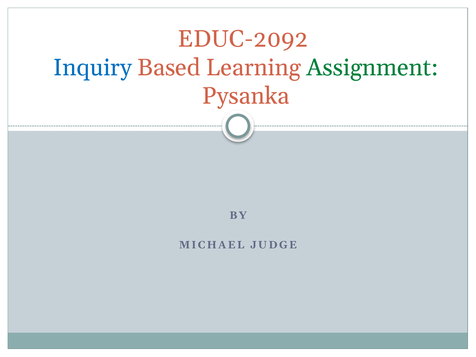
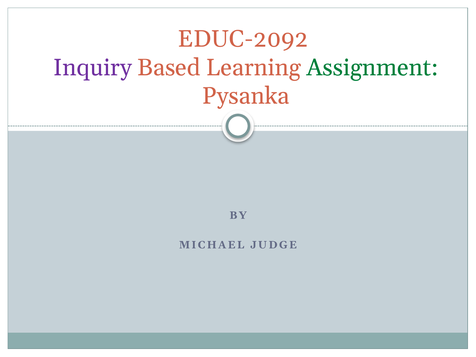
Inquiry colour: blue -> purple (92, 68)
